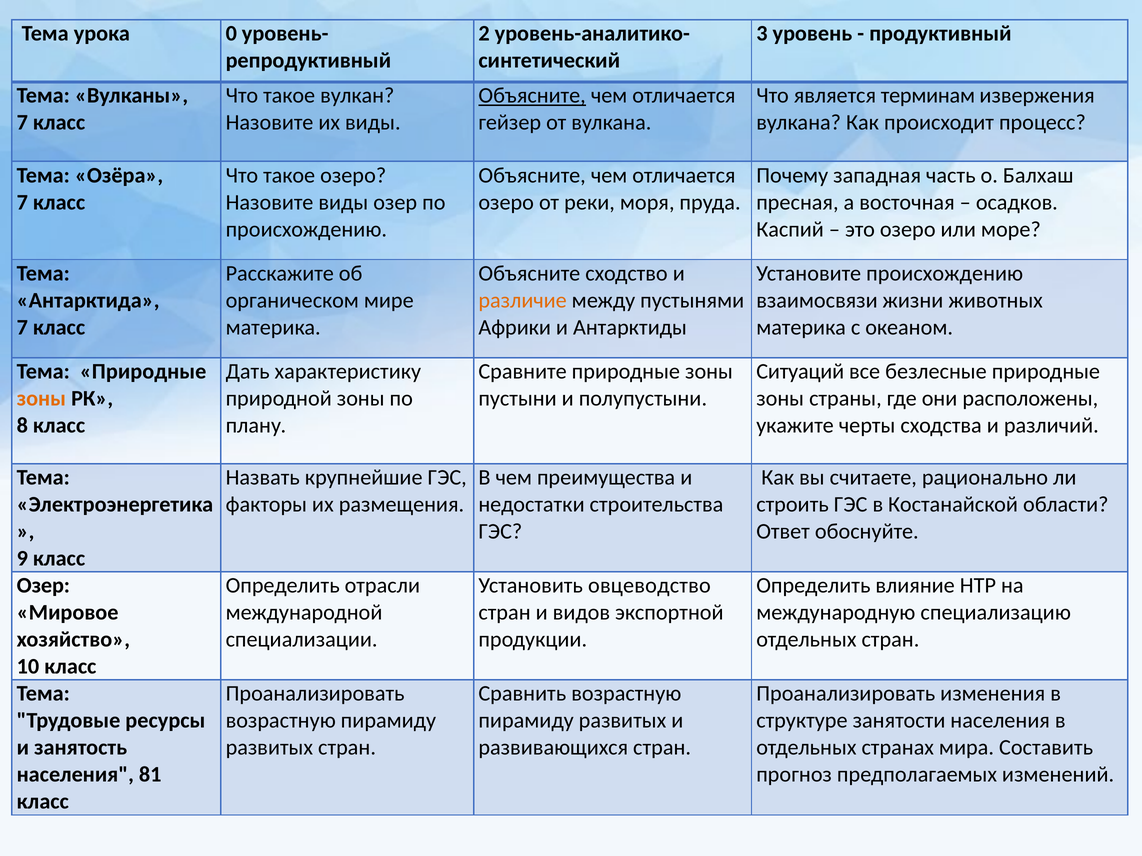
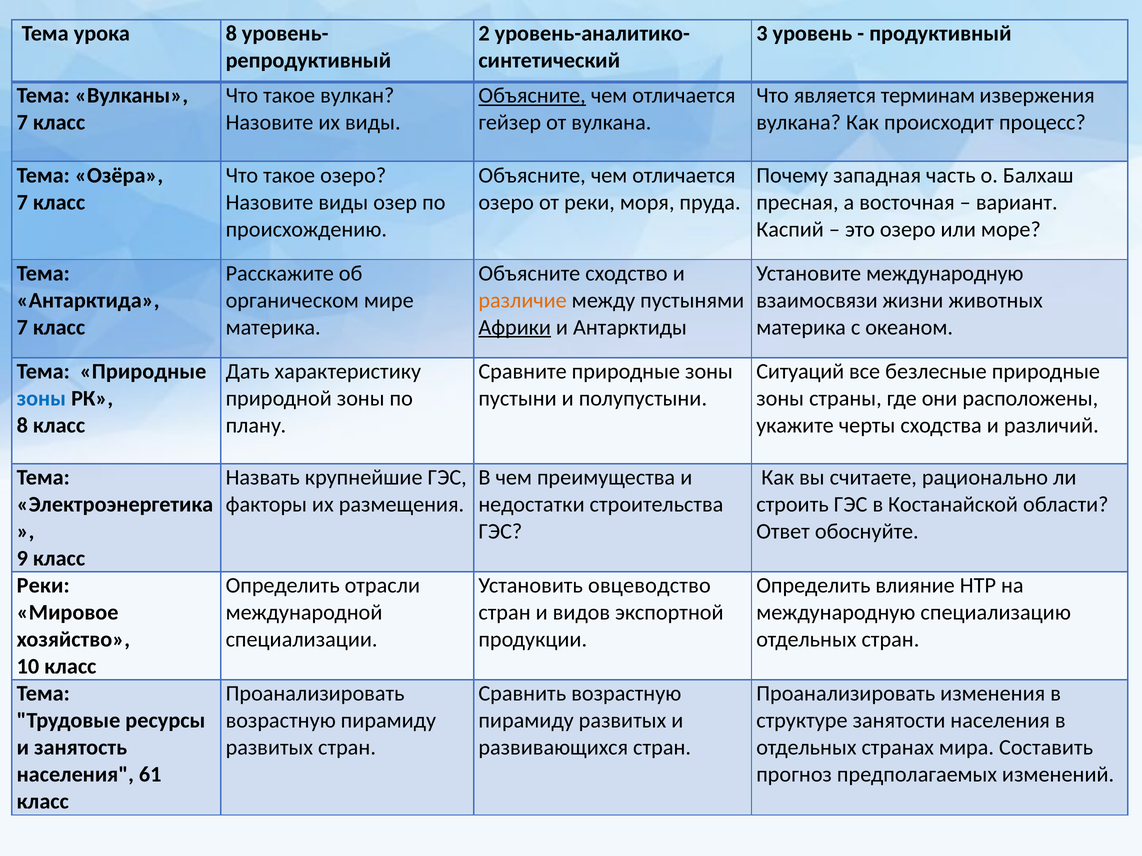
урока 0: 0 -> 8 (231, 34)
осадков: осадков -> вариант (1017, 202)
Установите происхождению: происхождению -> международную (945, 273)
Африки underline: none -> present (515, 328)
зоны colour: orange -> blue (41, 399)
Озер: Озер -> Реки (43, 586)
81: 81 -> 61 (150, 775)
